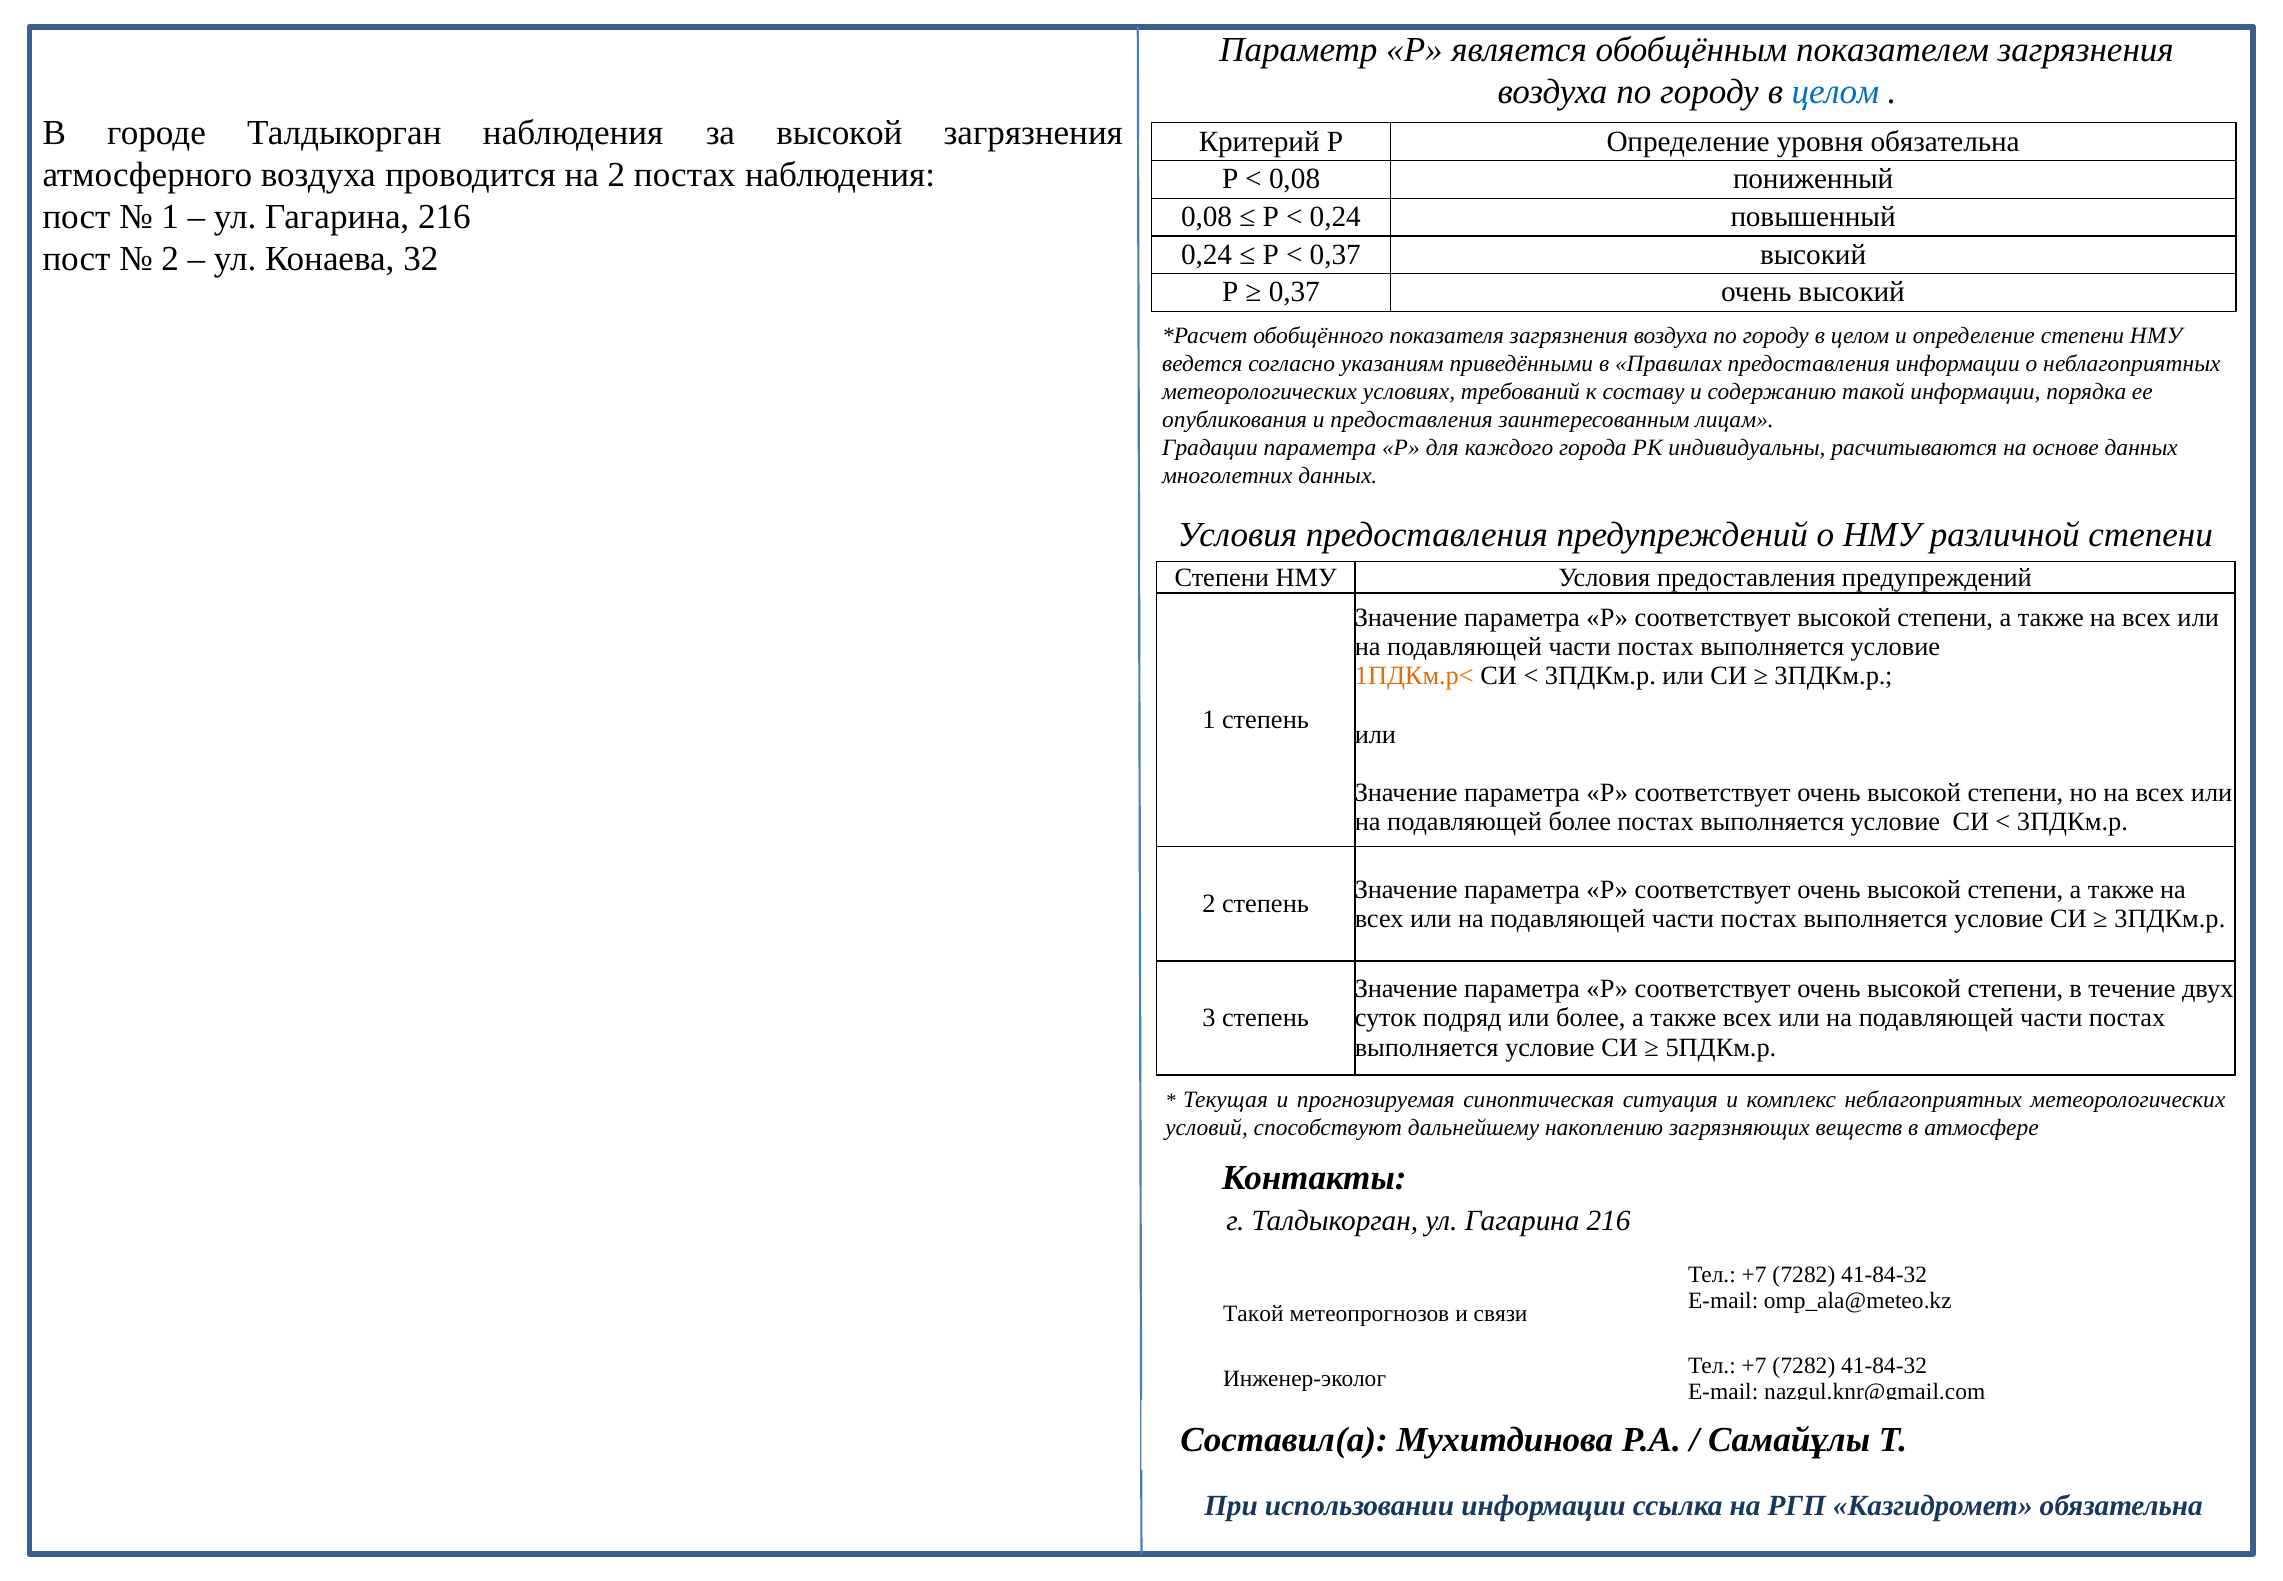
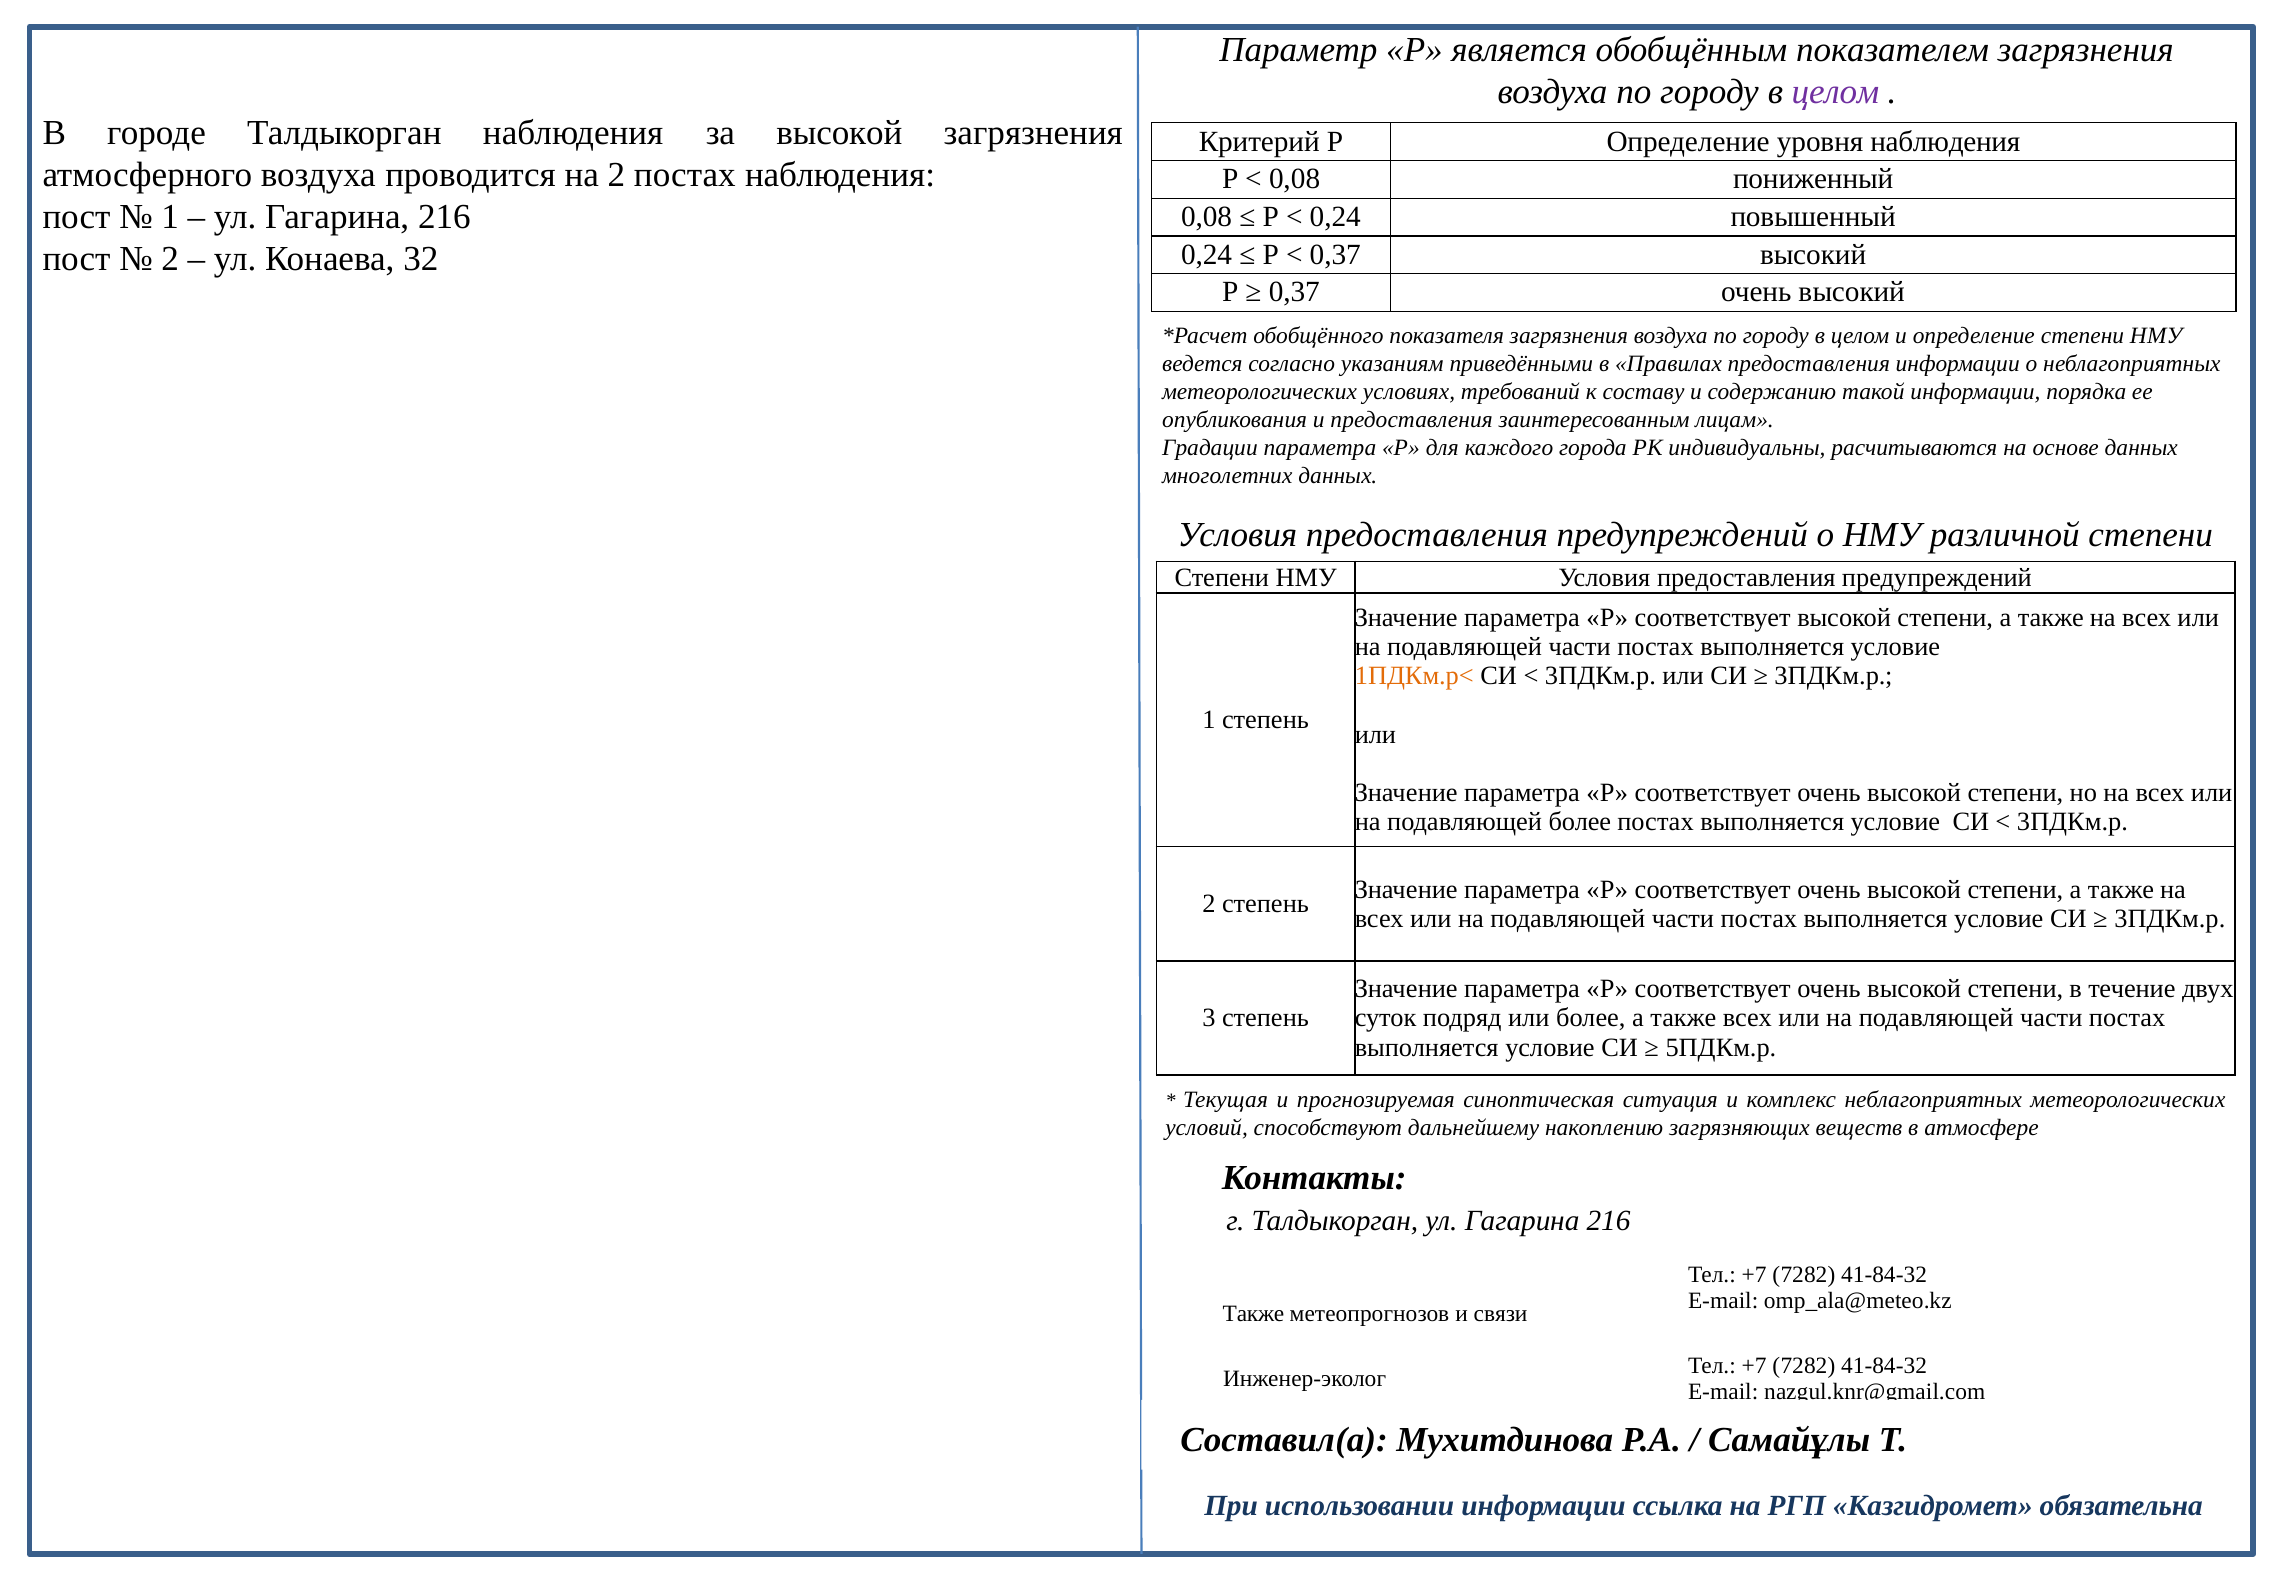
целом colour: blue -> purple (1835, 92)
уровня обязательна: обязательна -> наблюдения (1945, 141)
Такой: Такой -> Также (1254, 1313)
